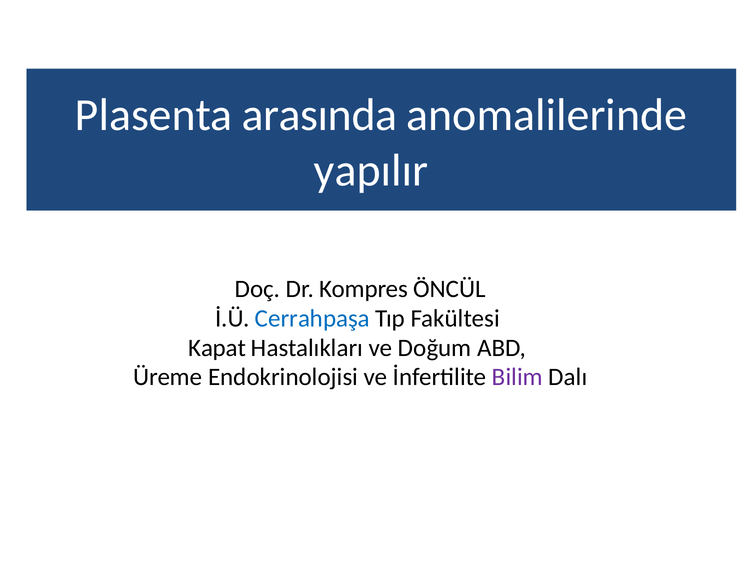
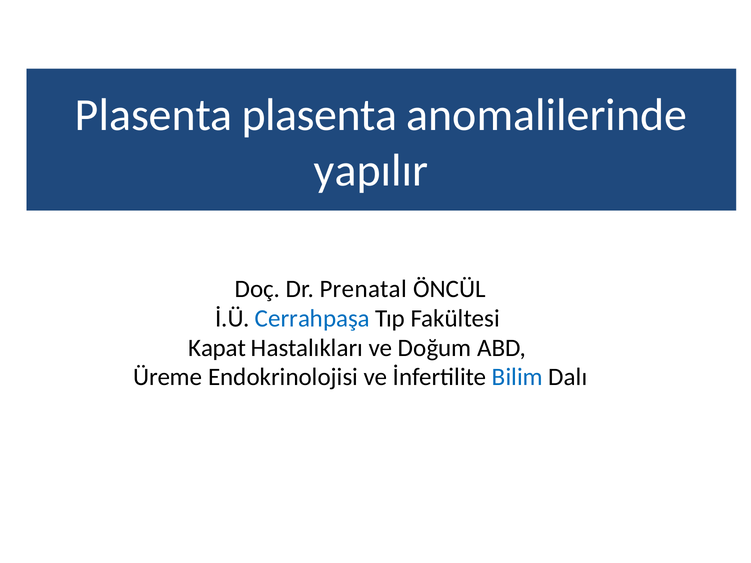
Plasenta arasında: arasında -> plasenta (320, 115)
Kompres: Kompres -> Prenatal (363, 289)
Bilim colour: purple -> blue (517, 377)
